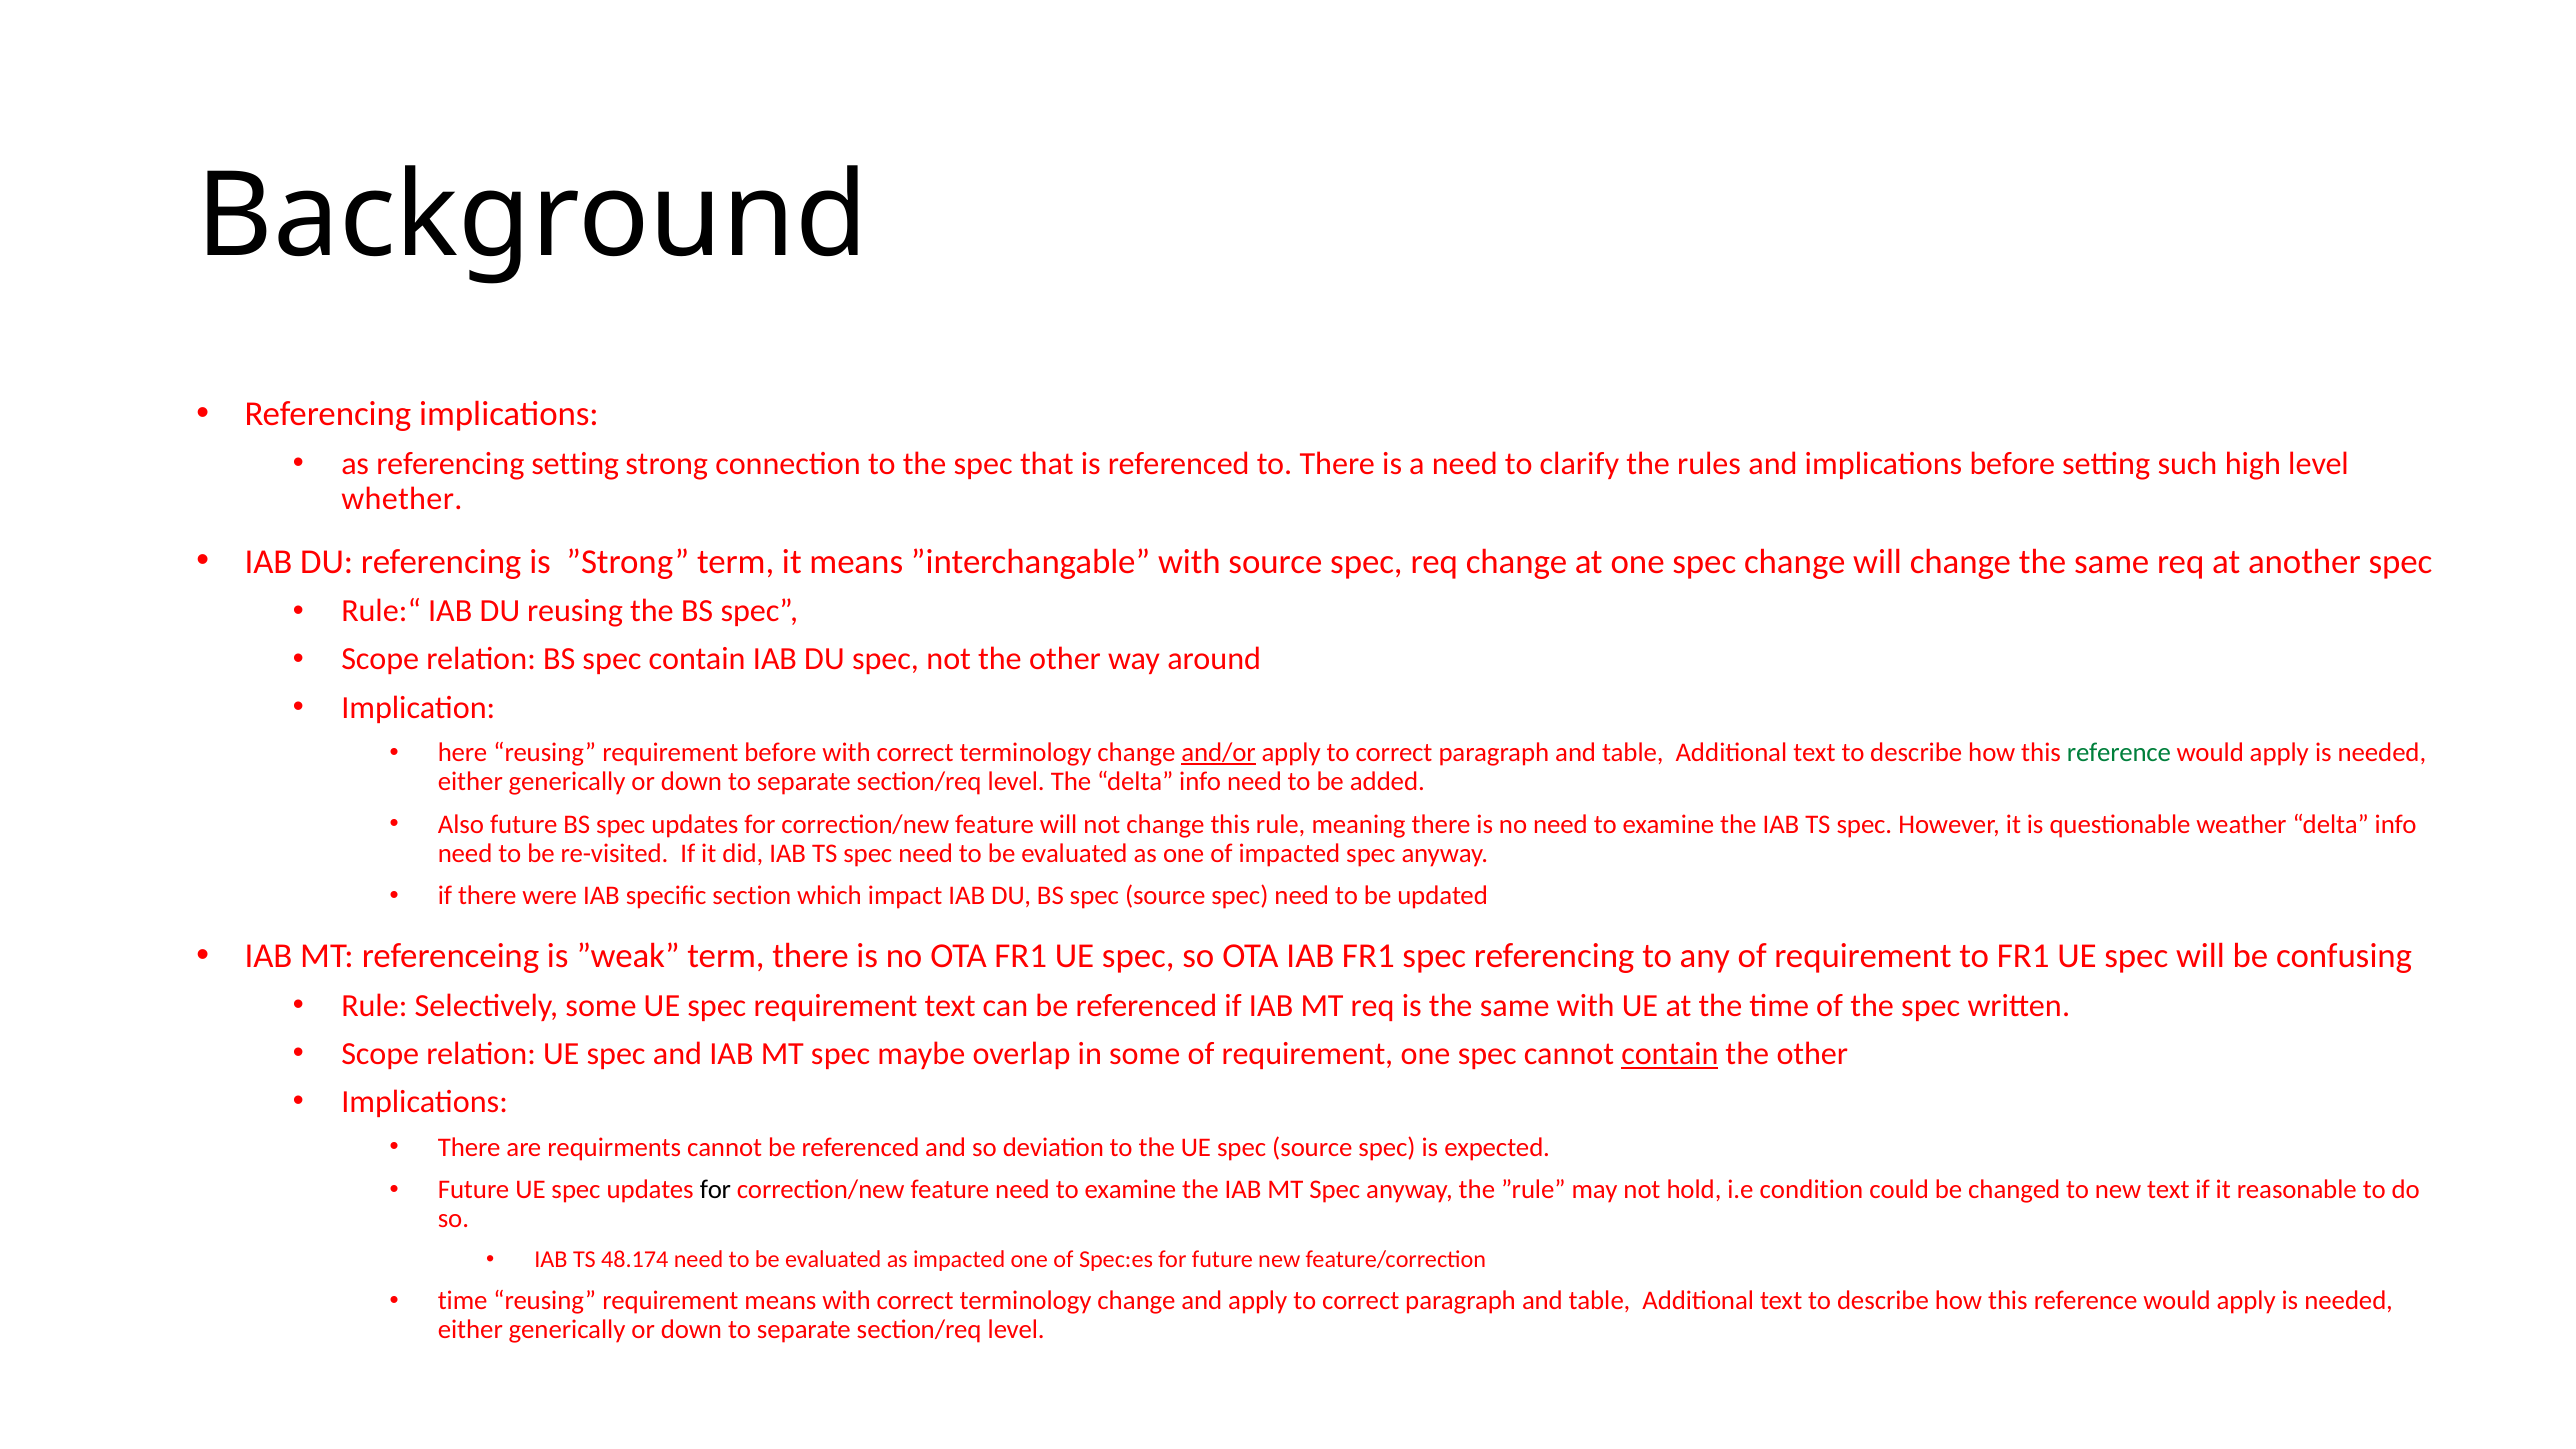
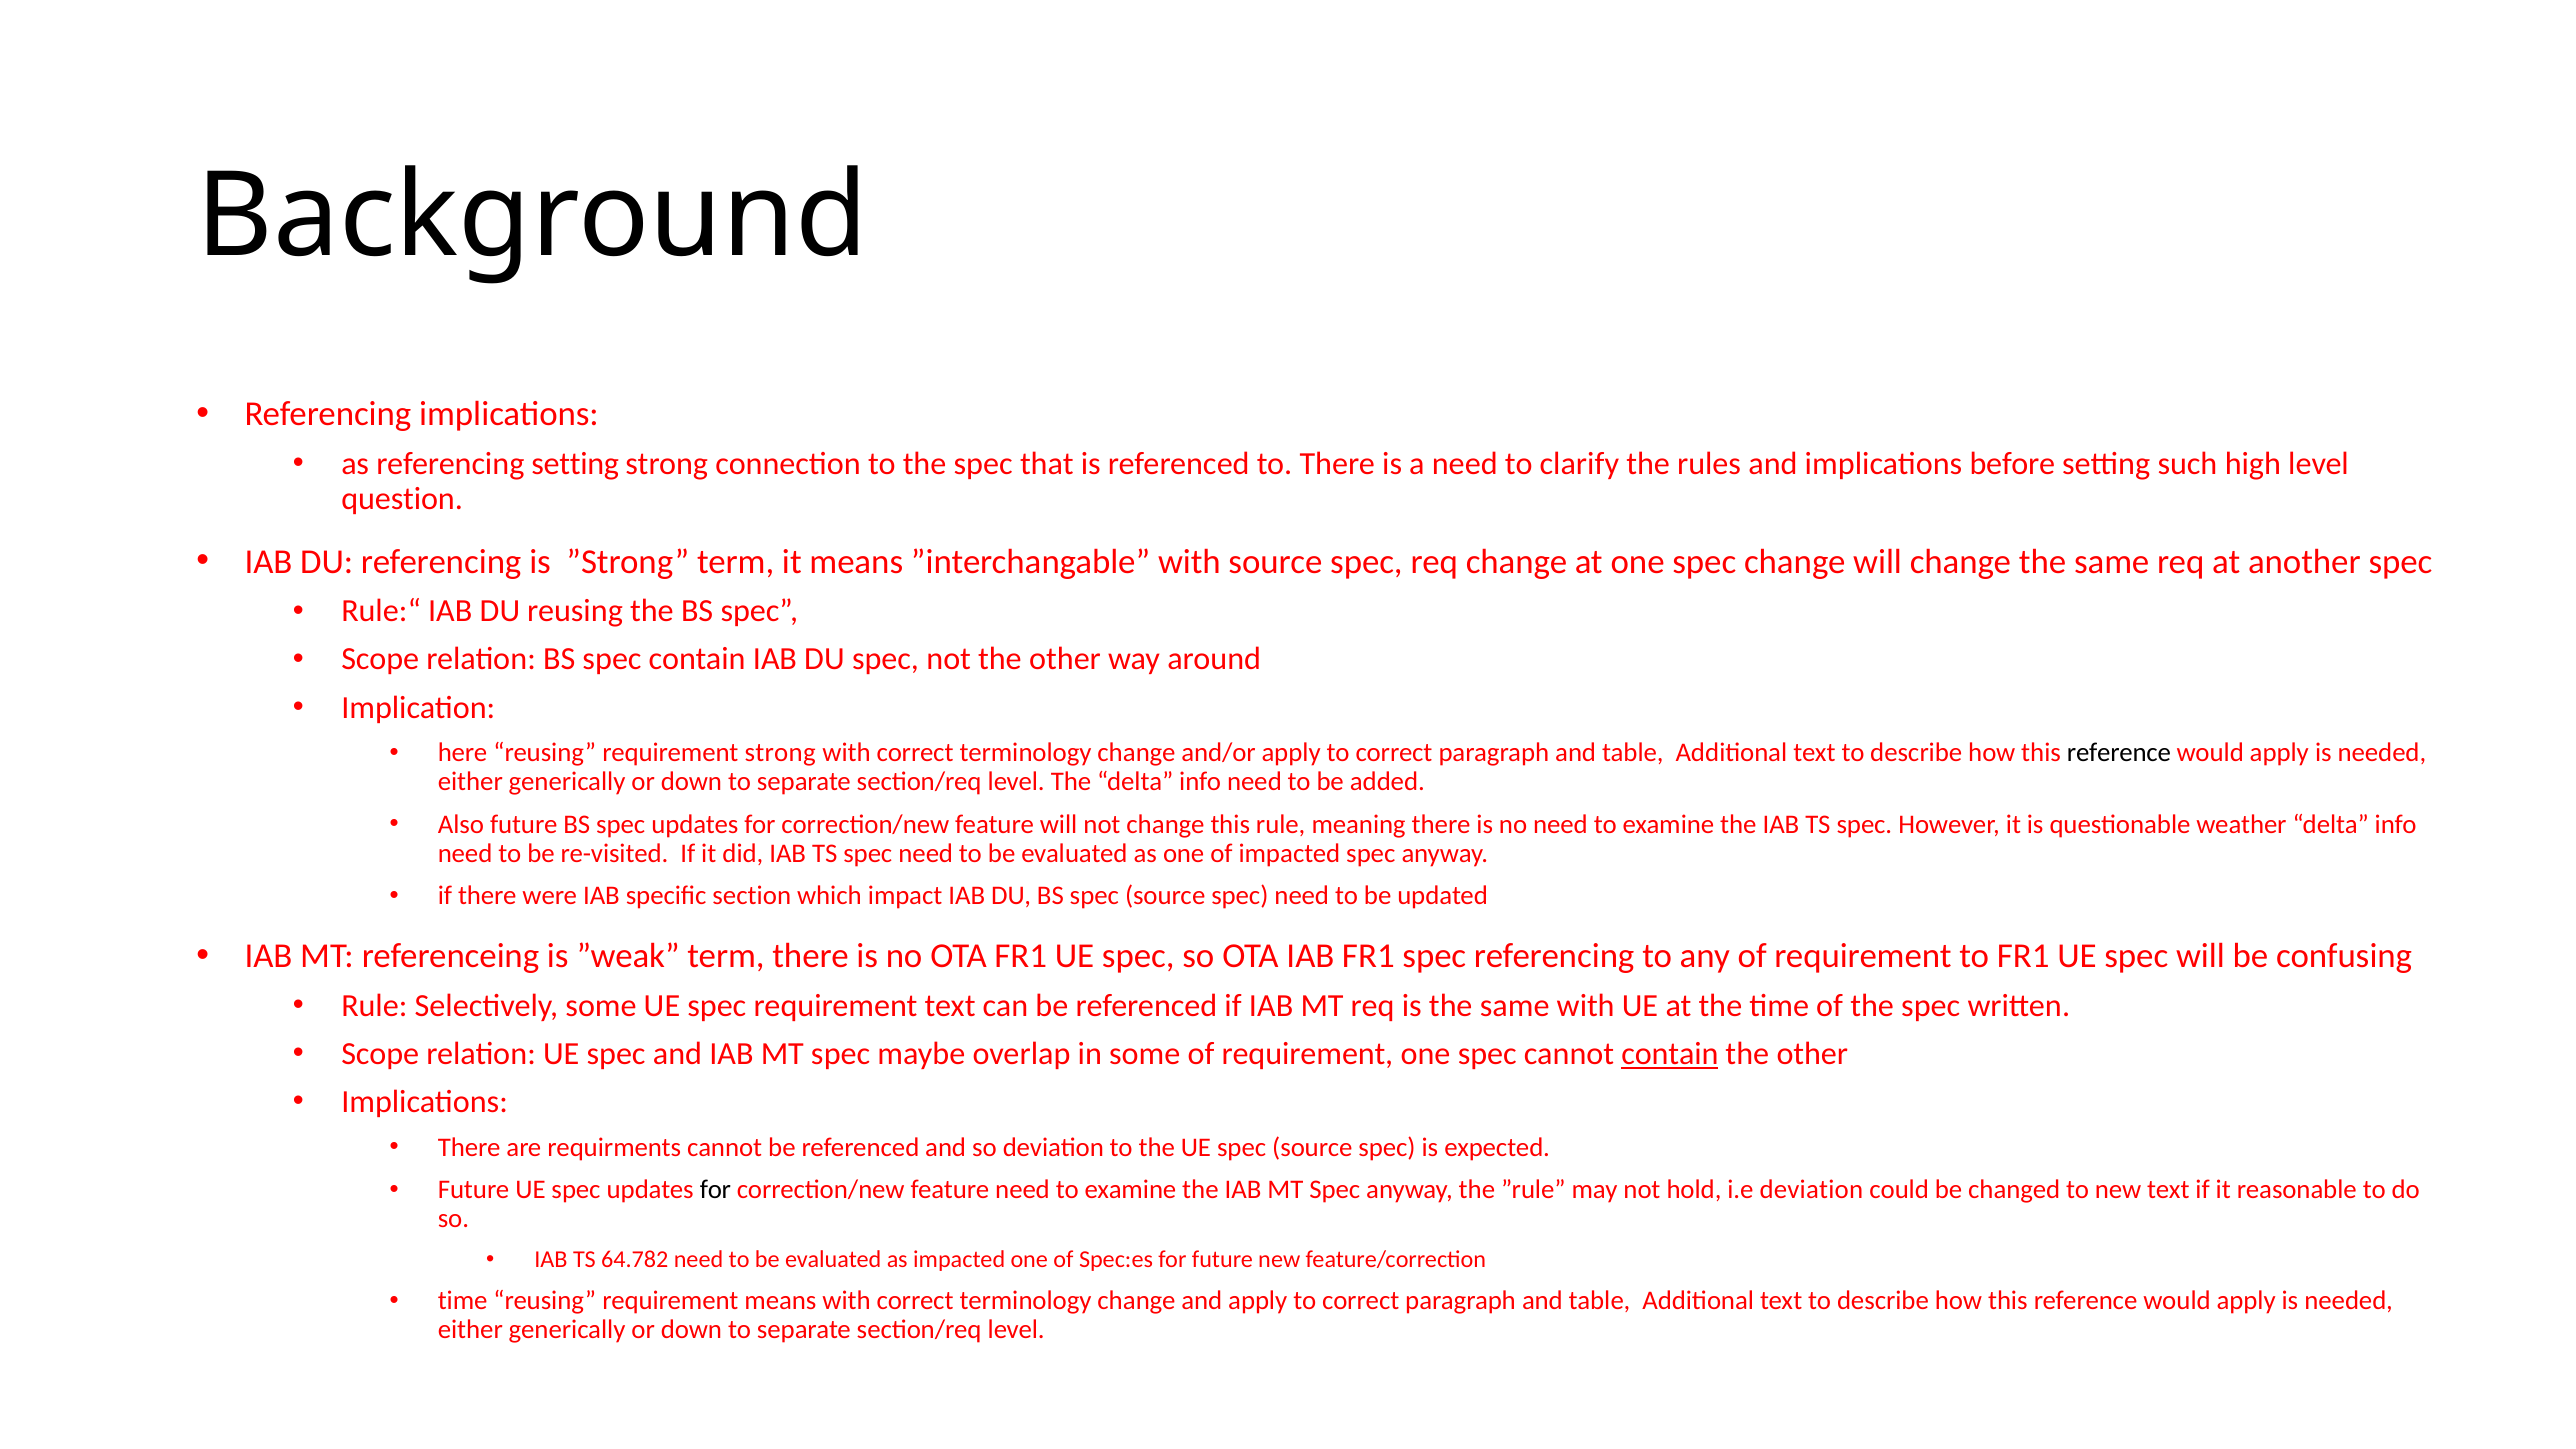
whether: whether -> question (402, 498)
requirement before: before -> strong (780, 753)
and/or underline: present -> none (1219, 753)
reference colour: green -> black (2119, 753)
i.e condition: condition -> deviation (1811, 1190)
48.174: 48.174 -> 64.782 (635, 1260)
